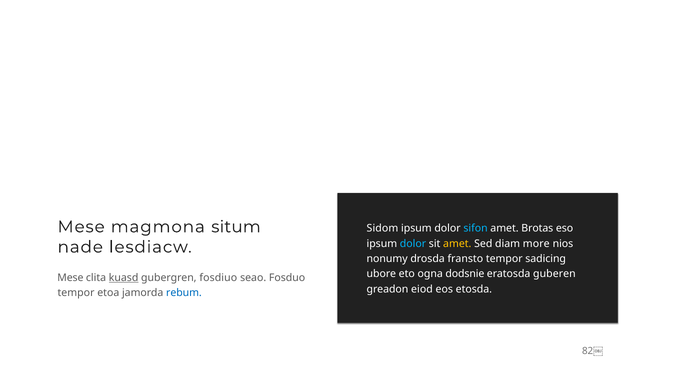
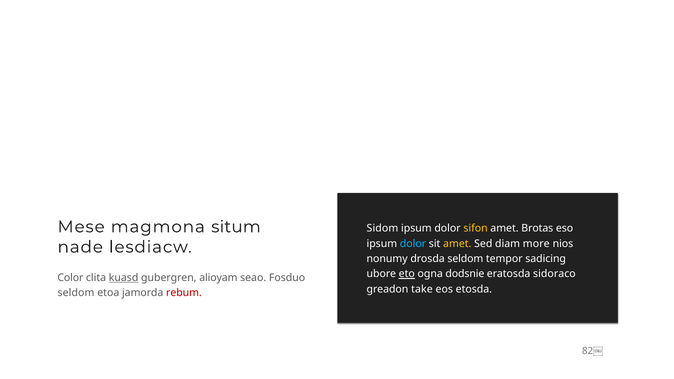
sifon colour: light blue -> yellow (476, 229)
drosda fransto: fransto -> seldom (465, 259)
eto underline: none -> present (407, 274)
guberen: guberen -> sidoraco (554, 274)
Mese: Mese -> Color (70, 278)
fosdiuo: fosdiuo -> alioyam (218, 278)
eiod: eiod -> take (422, 289)
tempor: tempor -> seldom (76, 293)
rebum colour: blue -> red (184, 293)
